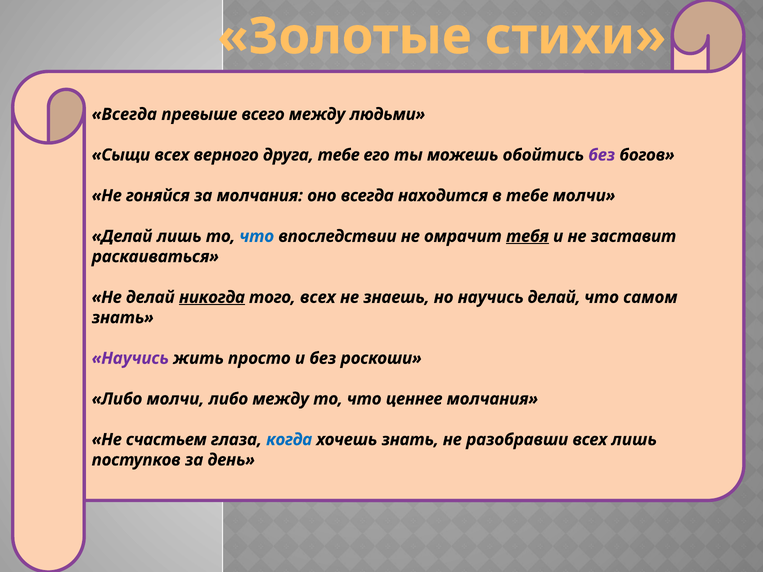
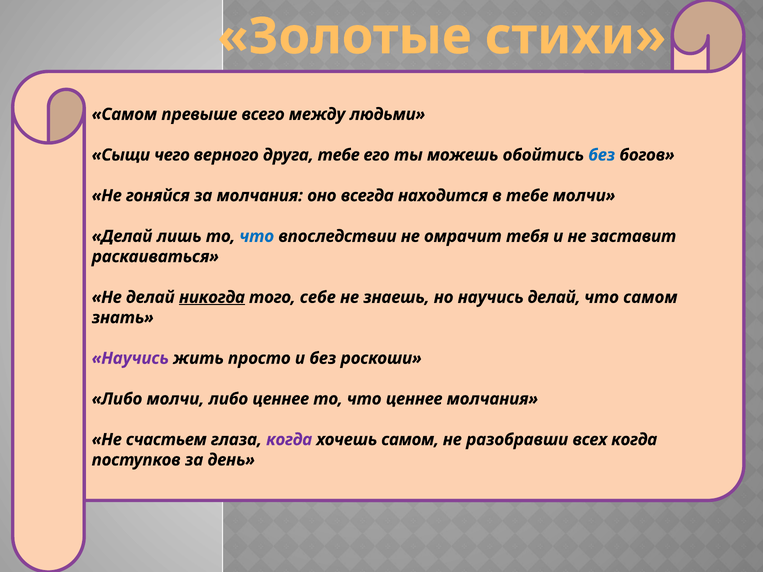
Всегда: Всегда -> Самом (124, 114)
Сыщи всех: всех -> чего (172, 155)
без colour: purple -> blue (602, 155)
тебя underline: present -> none (527, 236)
того всех: всех -> себе (318, 297)
либо между: между -> ценнее (281, 399)
когда colour: blue -> purple (289, 440)
хочешь знать: знать -> самом (410, 440)
всех лишь: лишь -> когда (634, 440)
